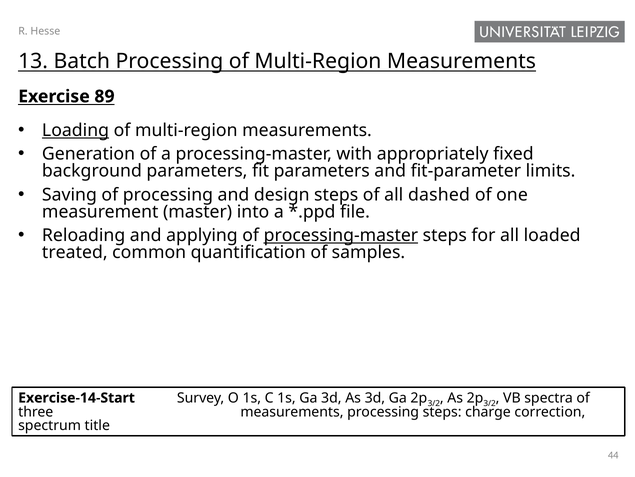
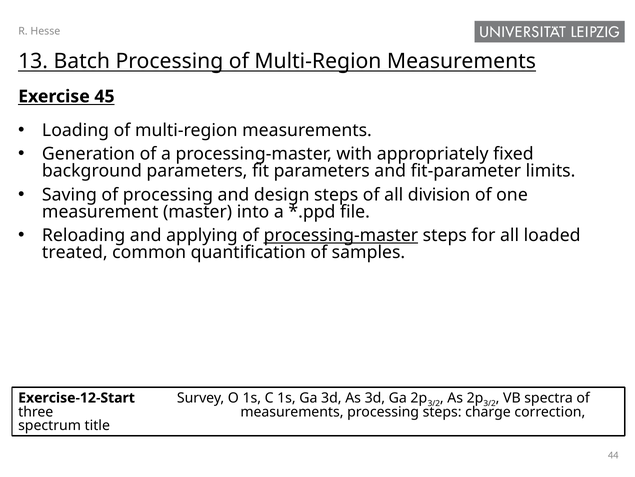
89: 89 -> 45 (104, 96)
Loading underline: present -> none (76, 130)
dashed: dashed -> division (439, 195)
Exercise-14-Start: Exercise-14-Start -> Exercise-12-Start (77, 397)
